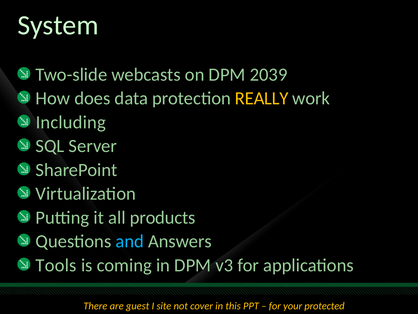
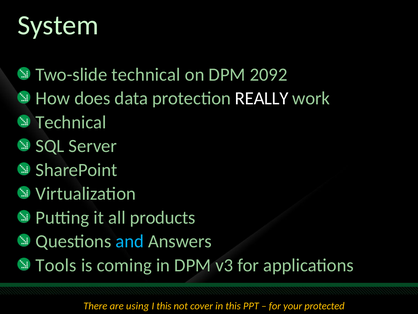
Two-slide webcasts: webcasts -> technical (146, 74)
2039: 2039 -> 2092 (269, 74)
REALLY colour: yellow -> white (262, 98)
Including: Including -> Technical (71, 122)
guest: guest -> using (138, 306)
I site: site -> this (164, 306)
